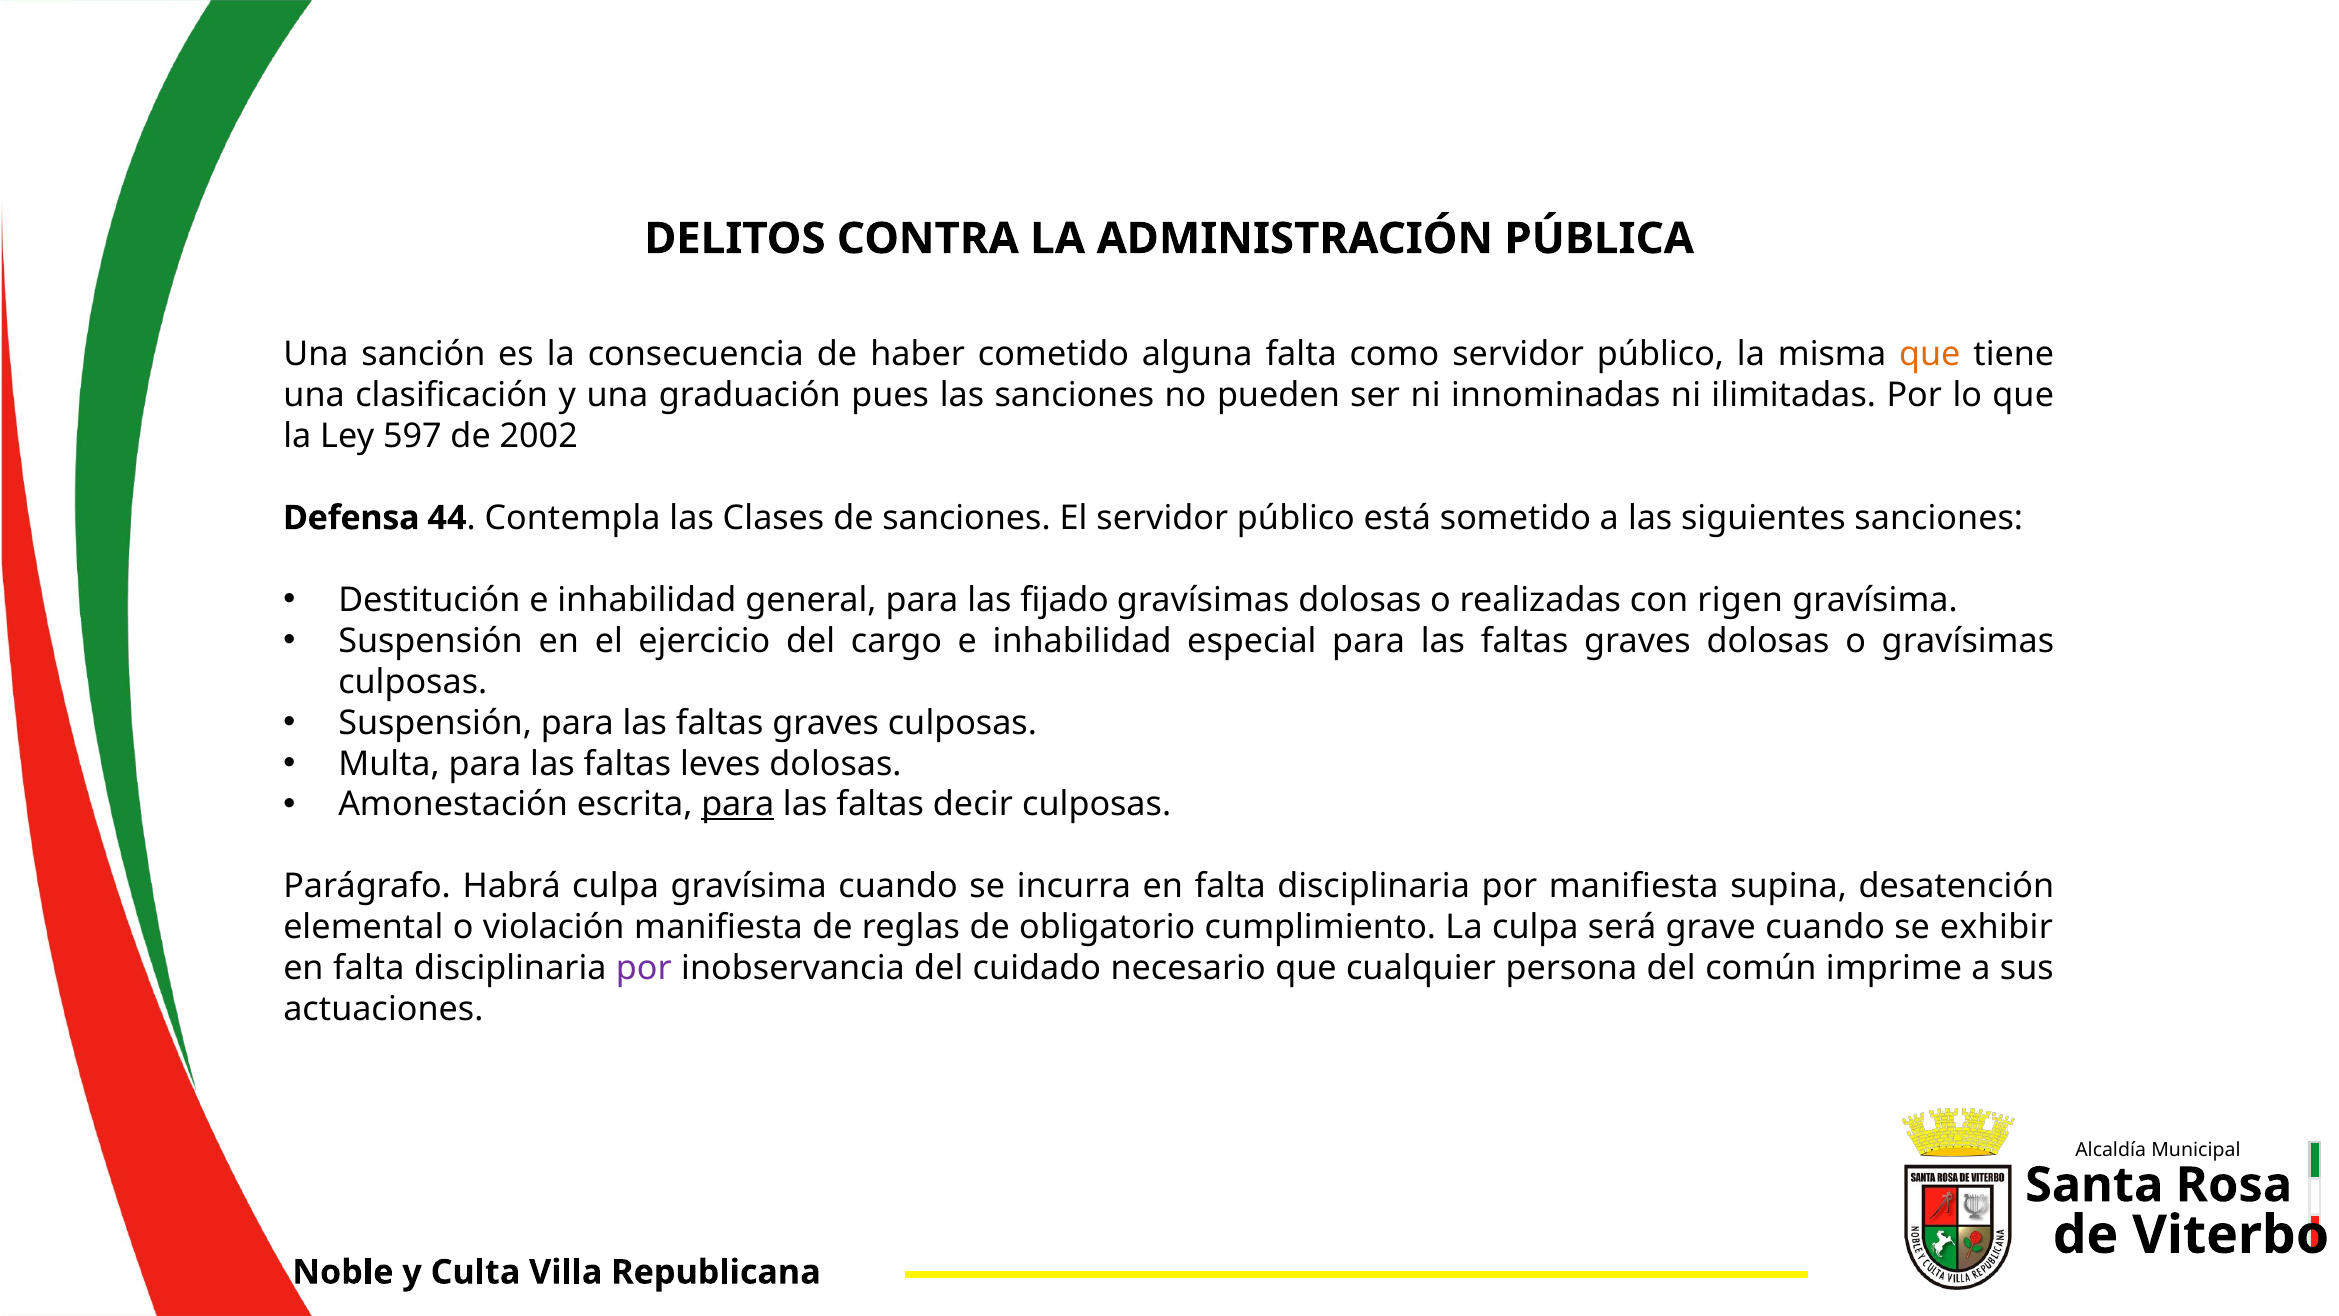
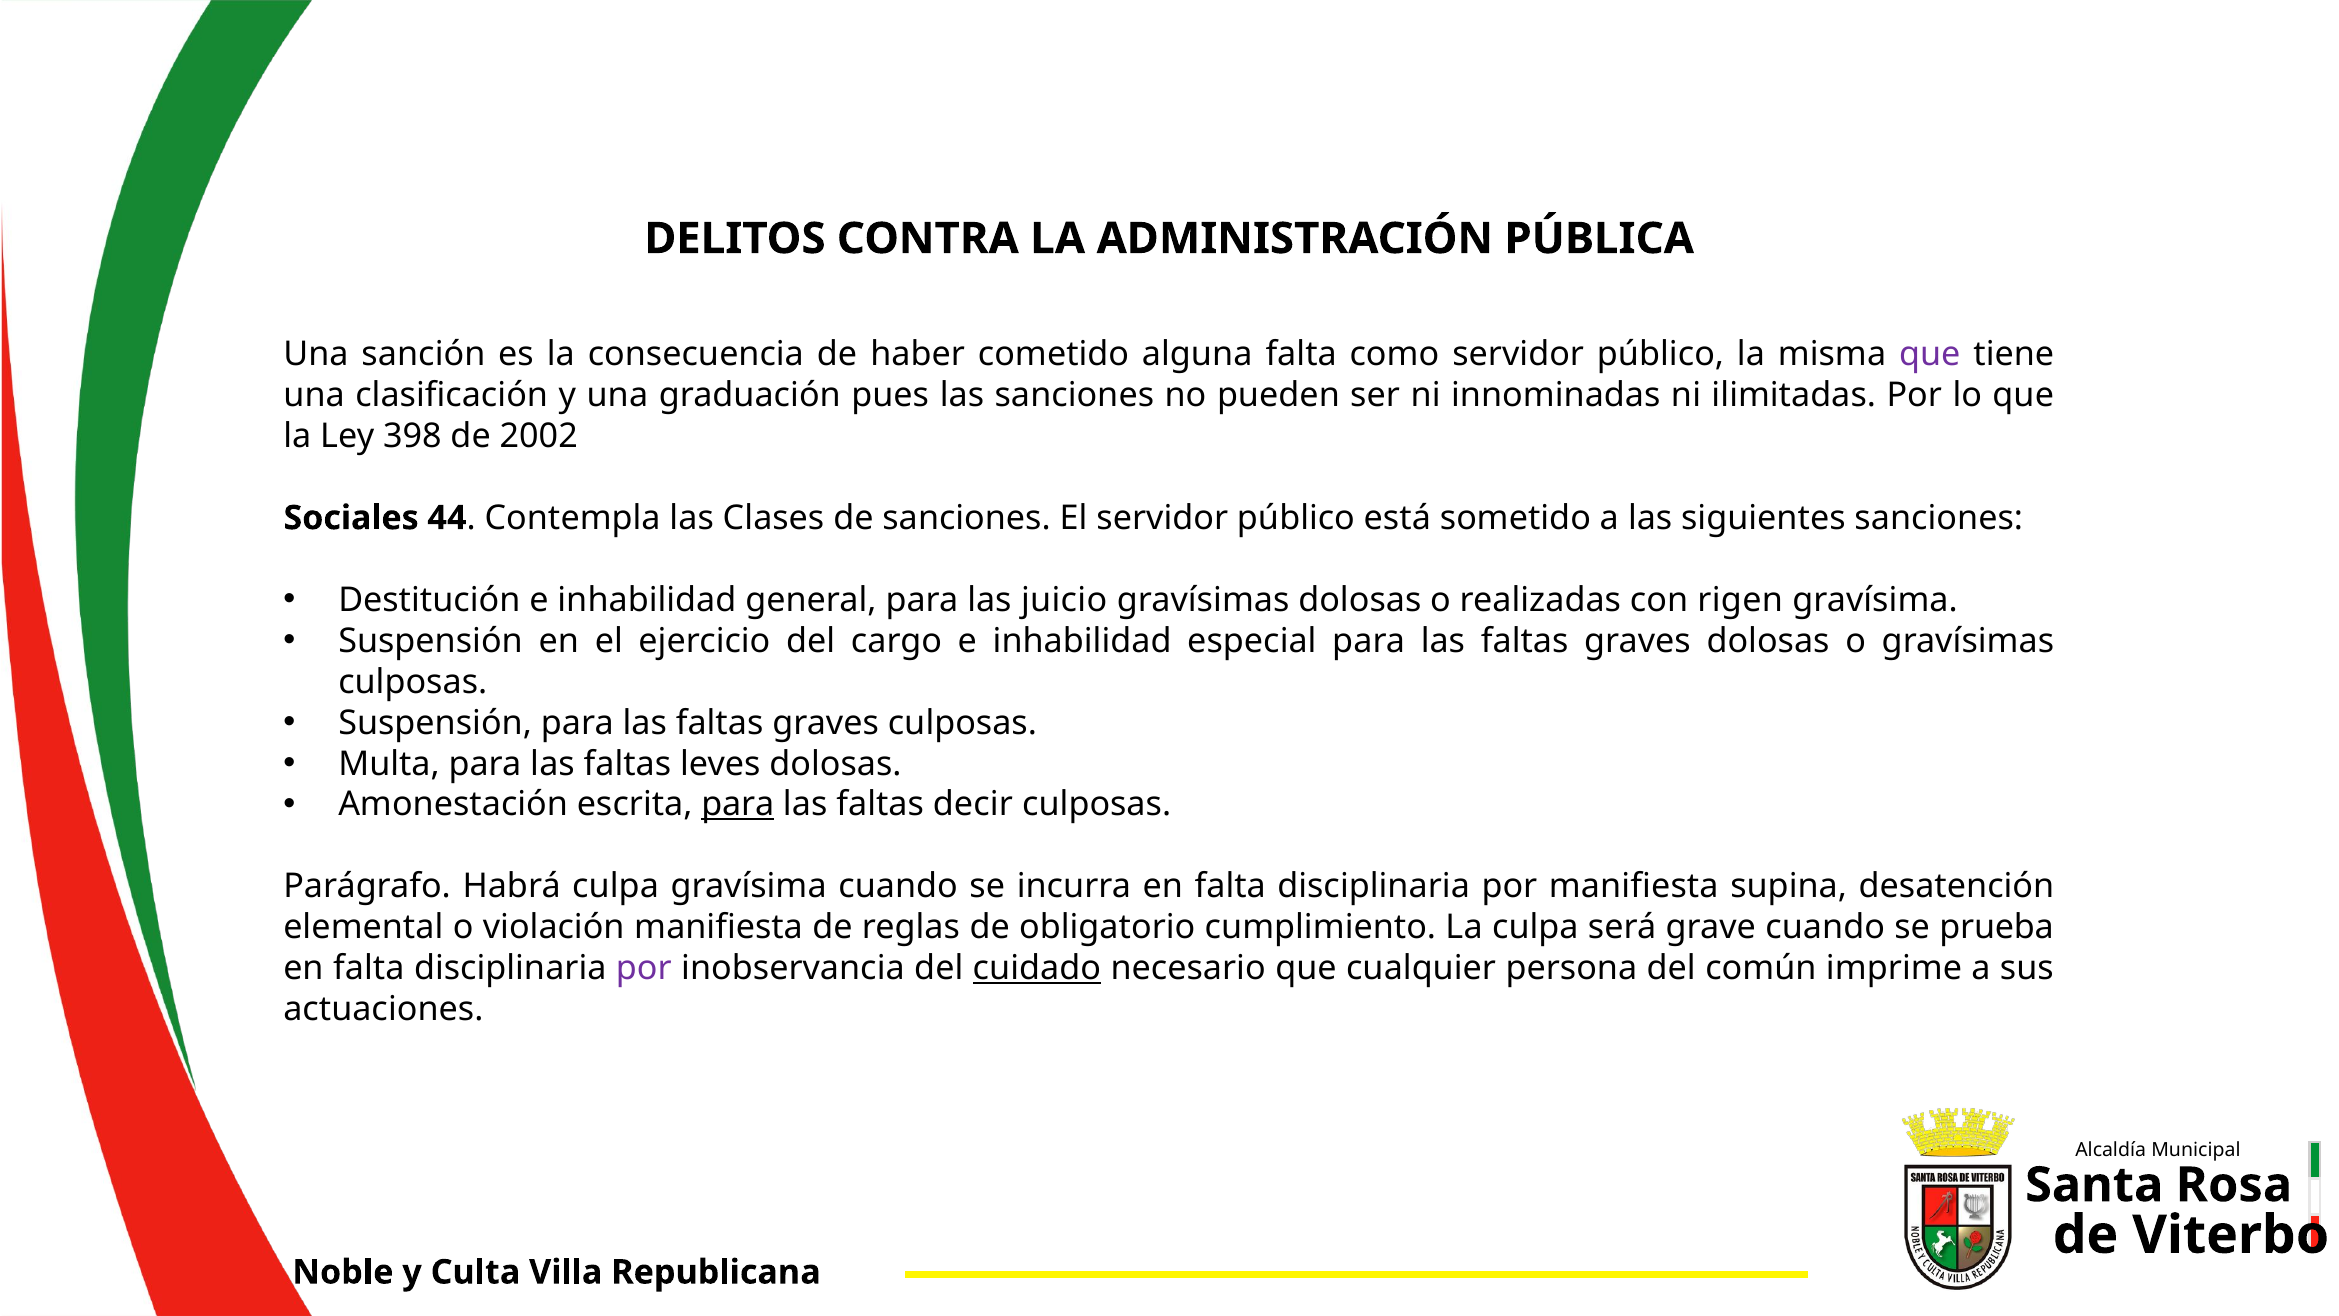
que colour: orange -> purple (1930, 354)
597: 597 -> 398 (412, 436)
Defensa: Defensa -> Sociales (351, 518)
fijado: fijado -> juicio (1064, 600)
exhibir: exhibir -> prueba (1997, 927)
cuidado underline: none -> present (1037, 968)
